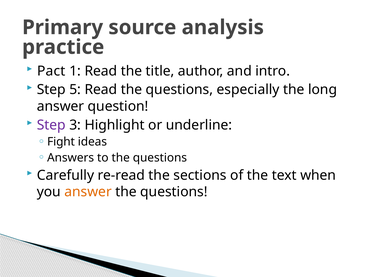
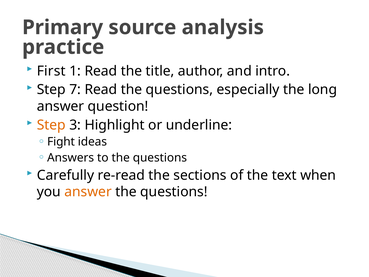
Pact: Pact -> First (51, 71)
5: 5 -> 7 (75, 90)
Step colour: purple -> orange (51, 125)
